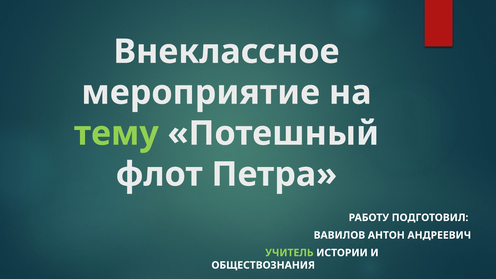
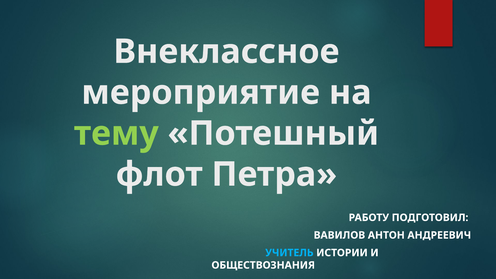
УЧИТЕЛЬ colour: light green -> light blue (289, 253)
